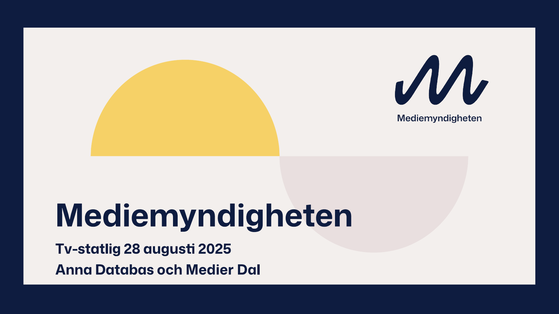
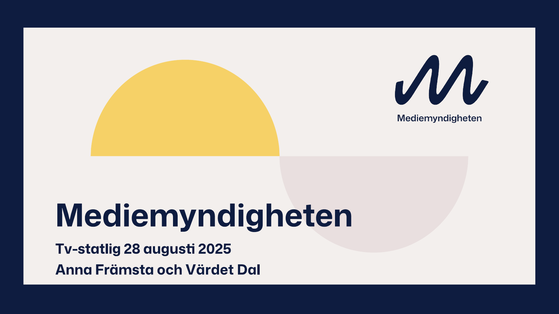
Databas: Databas -> Främsta (125, 270)
Medier: Medier -> Värdet (210, 270)
